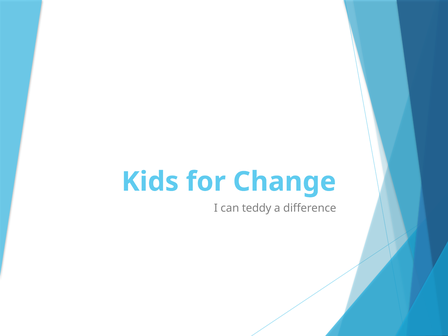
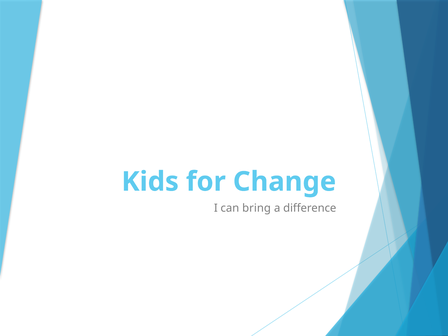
teddy: teddy -> bring (257, 208)
